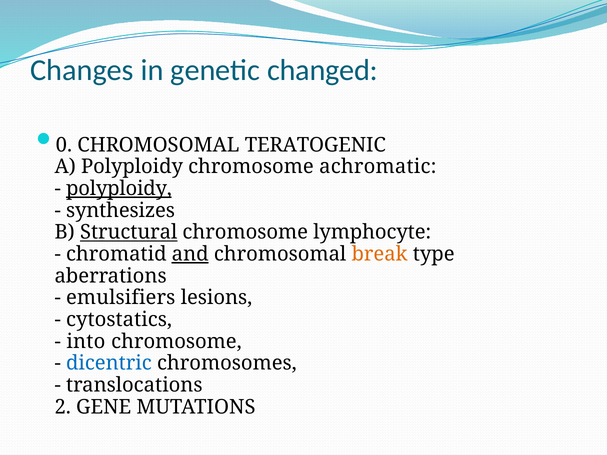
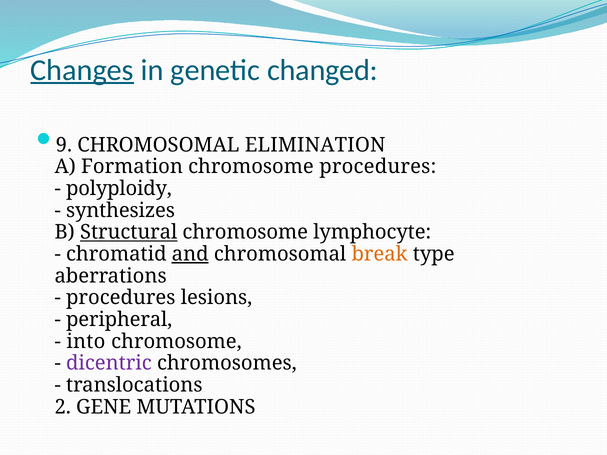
Changes underline: none -> present (82, 70)
0: 0 -> 9 (64, 145)
TERATOGENIC: TERATOGENIC -> ELIMINATION (315, 145)
A Polyploidy: Polyploidy -> Formation (132, 167)
chromosome achromatic: achromatic -> procedures (378, 167)
polyploidy underline: present -> none (119, 189)
emulsifiers: emulsifiers -> procedures (121, 298)
cytostatics: cytostatics -> peripheral (119, 320)
dicentric colour: blue -> purple (109, 363)
